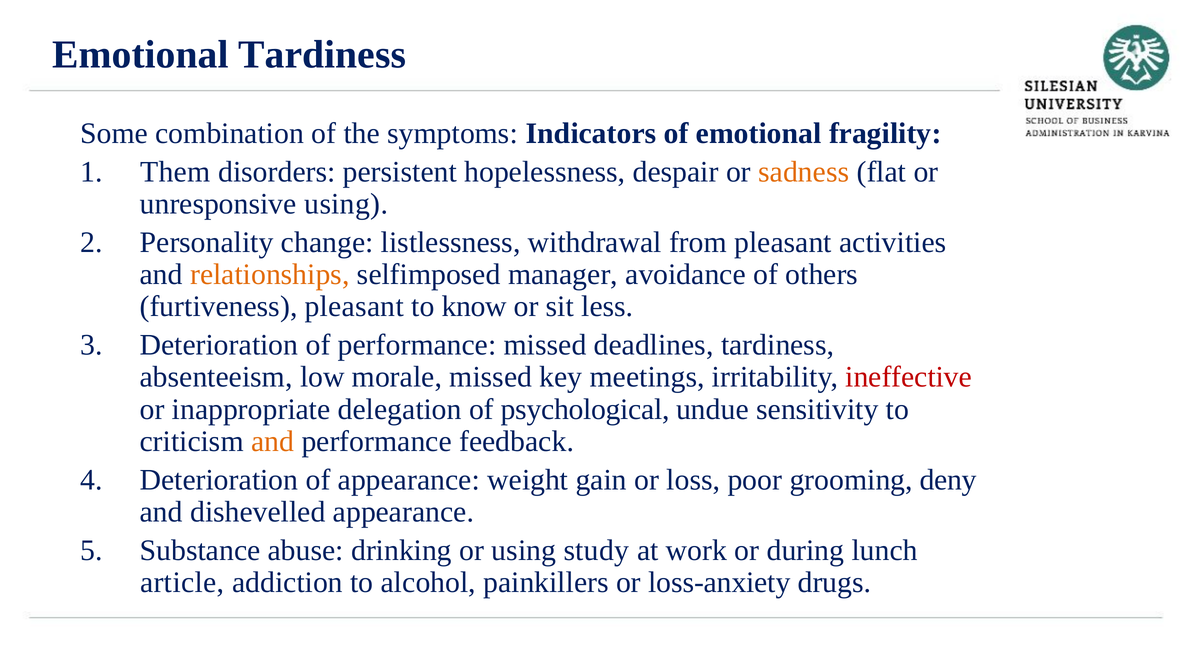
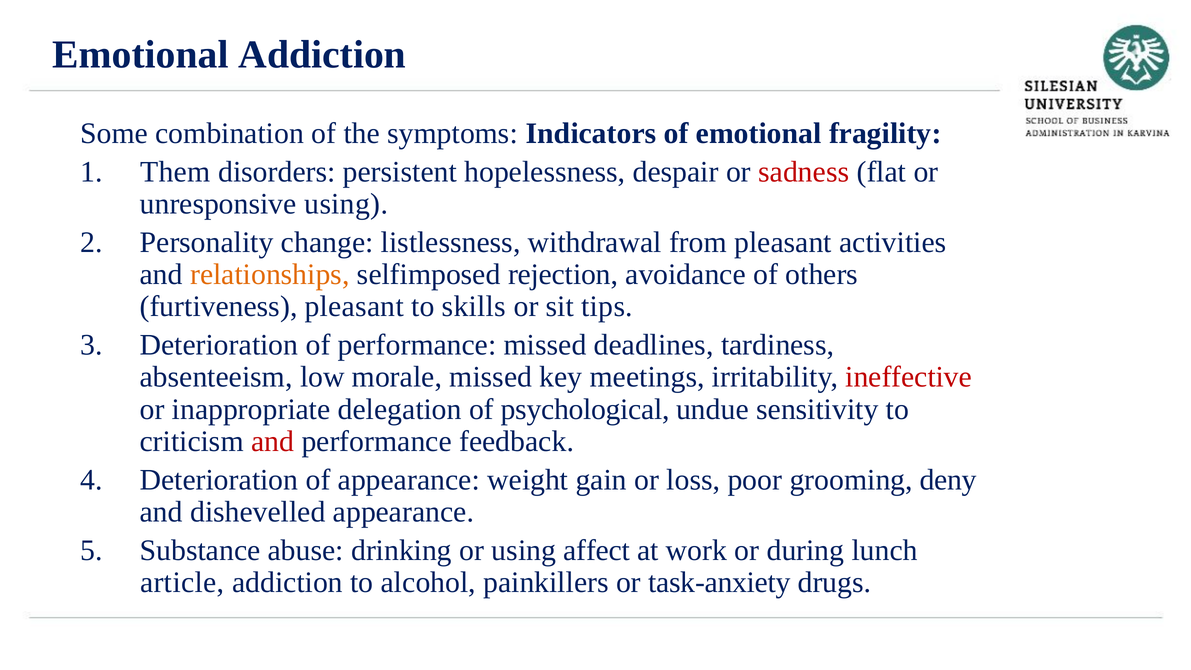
Emotional Tardiness: Tardiness -> Addiction (322, 54)
sadness colour: orange -> red (804, 172)
manager: manager -> rejection (563, 274)
know: know -> skills (474, 307)
less: less -> tips (607, 307)
and colour: orange -> red (273, 441)
study: study -> affect (597, 550)
loss-anxiety: loss-anxiety -> task-anxiety (719, 582)
